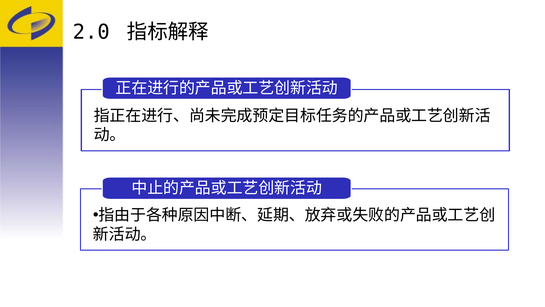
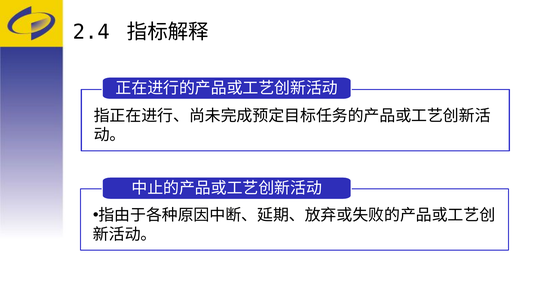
2.0: 2.0 -> 2.4 (91, 32)
